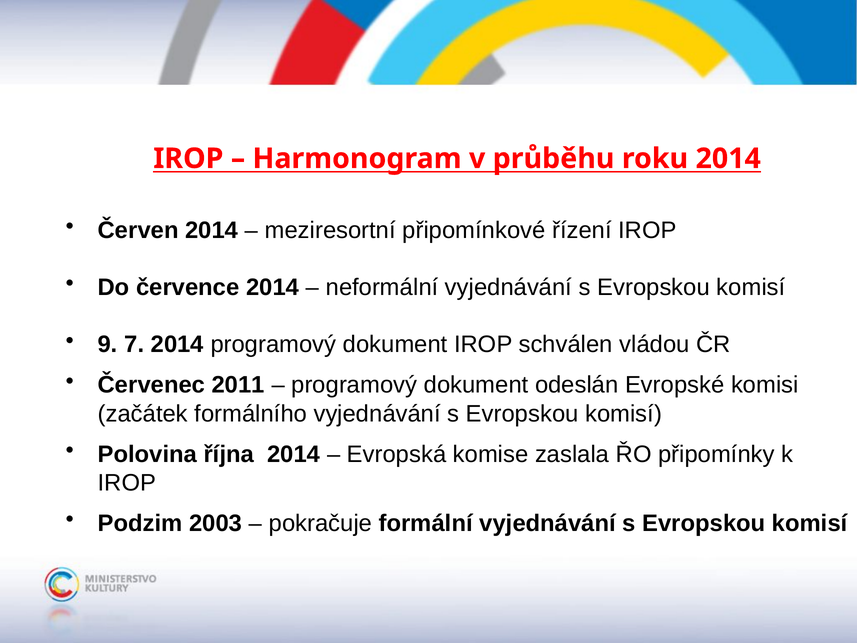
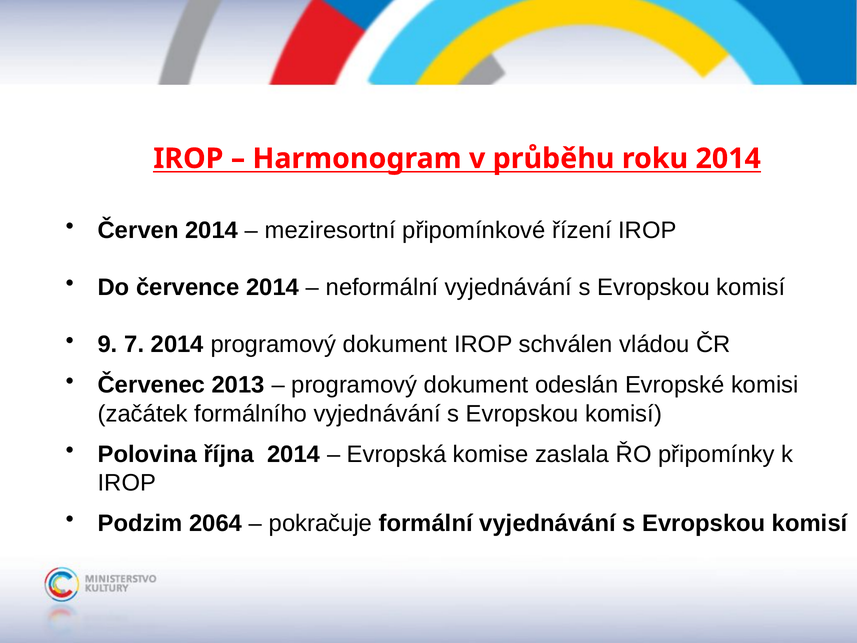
2011: 2011 -> 2013 (238, 385)
2003: 2003 -> 2064 (216, 523)
